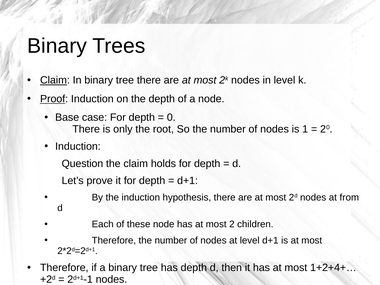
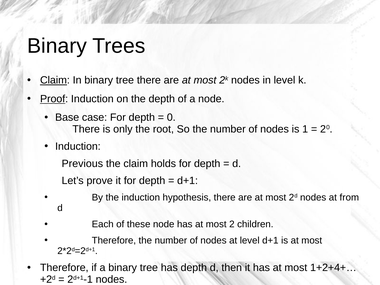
Question: Question -> Previous (82, 164)
